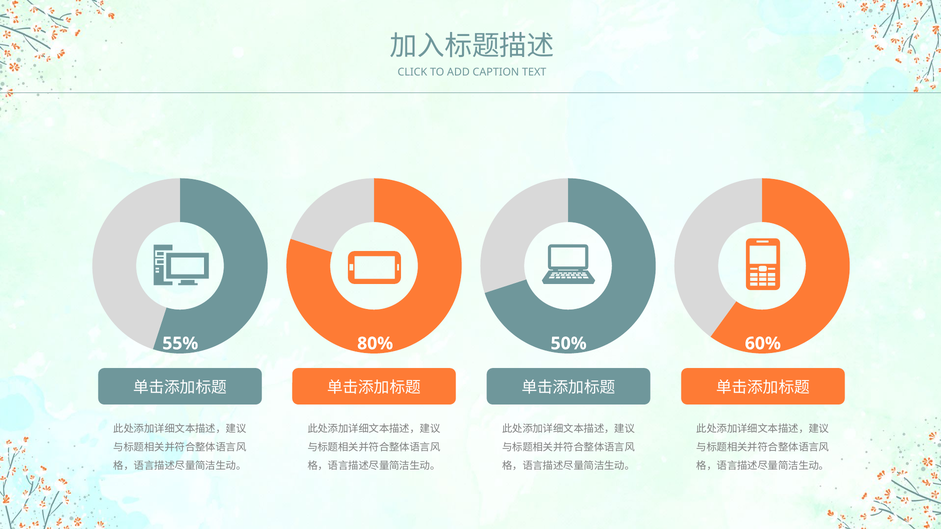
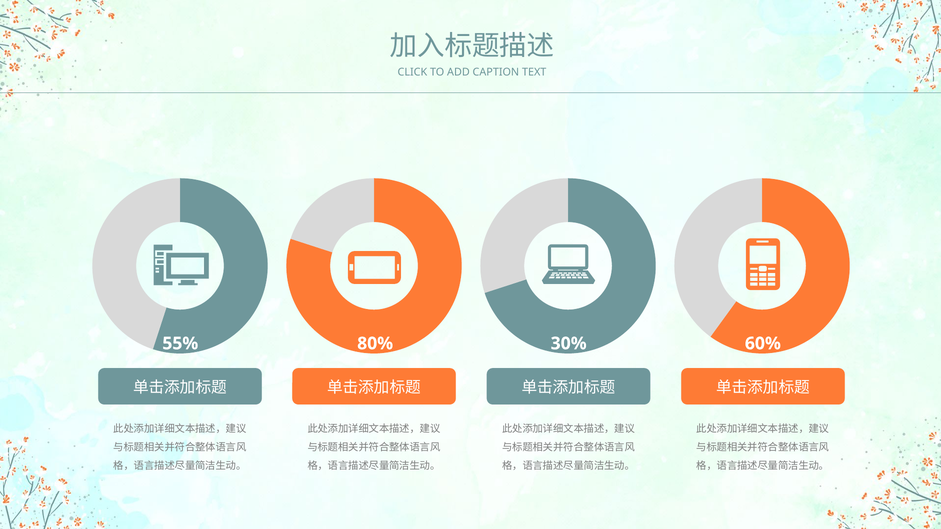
50%: 50% -> 30% (569, 344)
